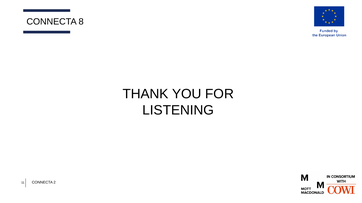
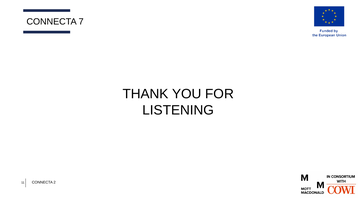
8: 8 -> 7 (81, 22)
